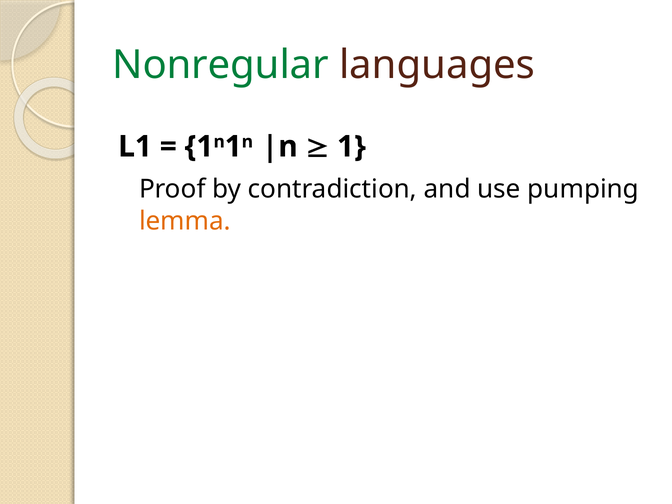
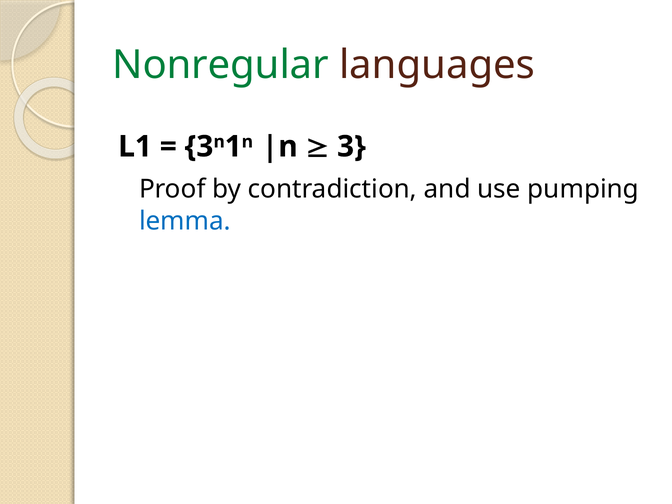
1: 1 -> 3 (199, 147)
1: 1 -> 3 (351, 147)
lemma colour: orange -> blue (185, 221)
